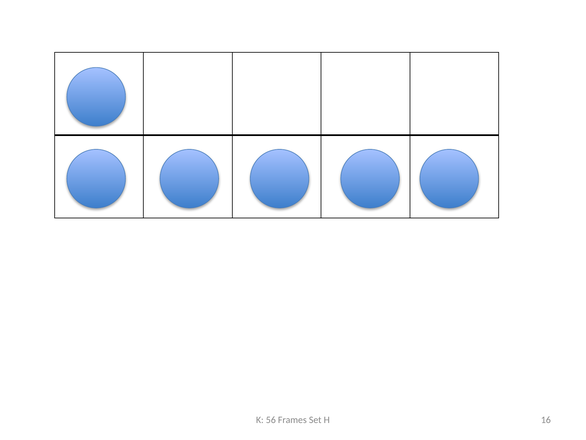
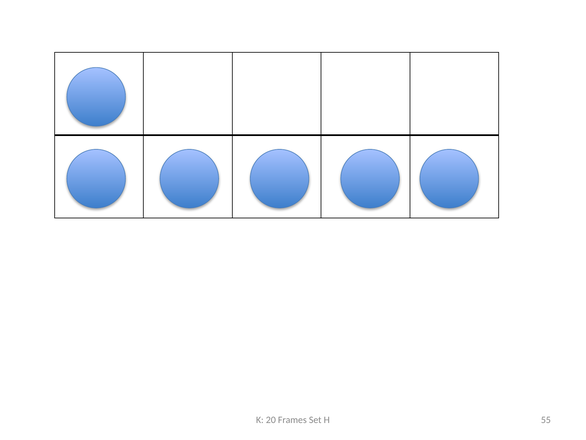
56: 56 -> 20 (271, 420)
16: 16 -> 55 (546, 420)
